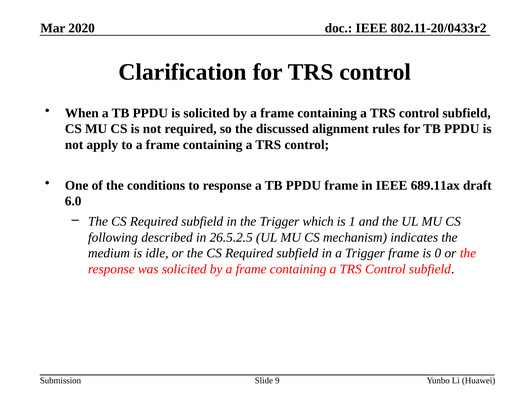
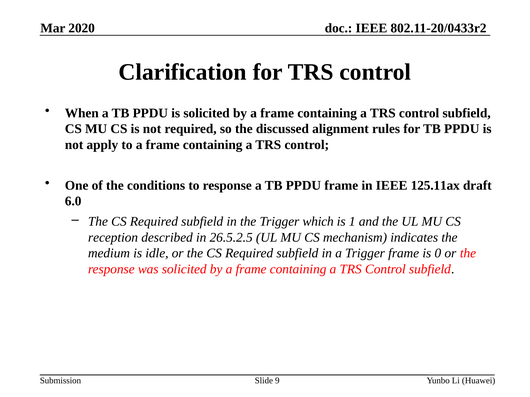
689.11ax: 689.11ax -> 125.11ax (435, 186)
following: following -> reception (113, 238)
